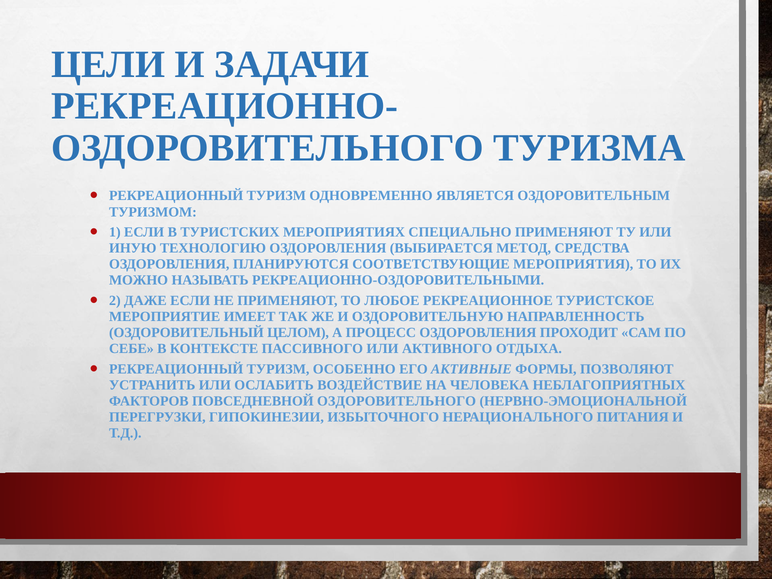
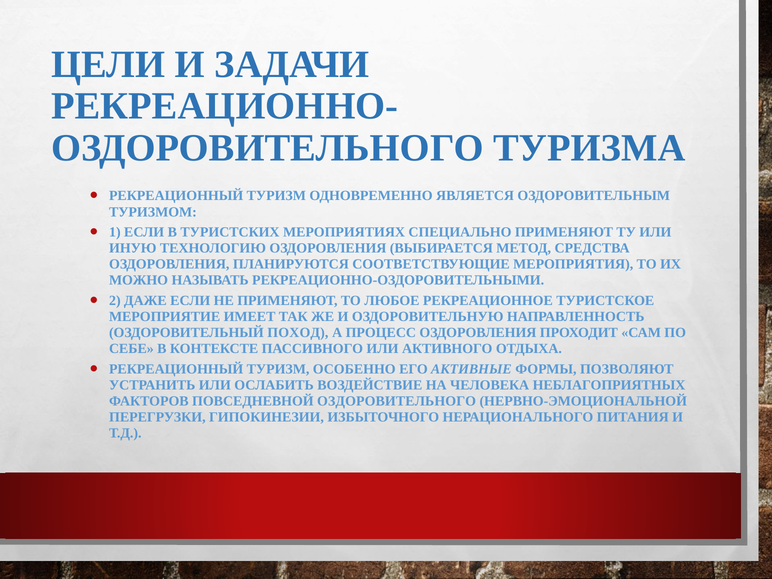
ЦЕЛОМ: ЦЕЛОМ -> ПОХОД (298, 333)
